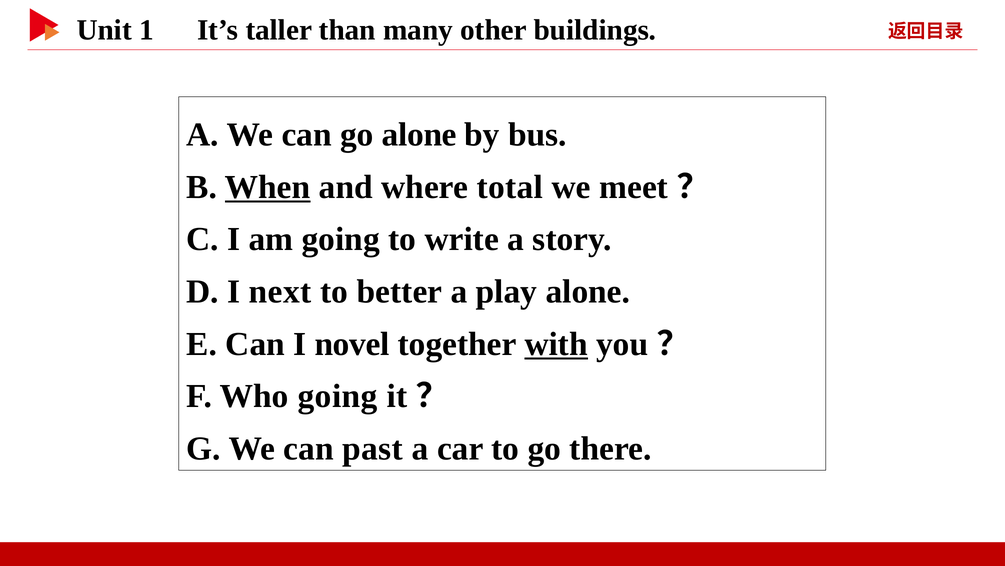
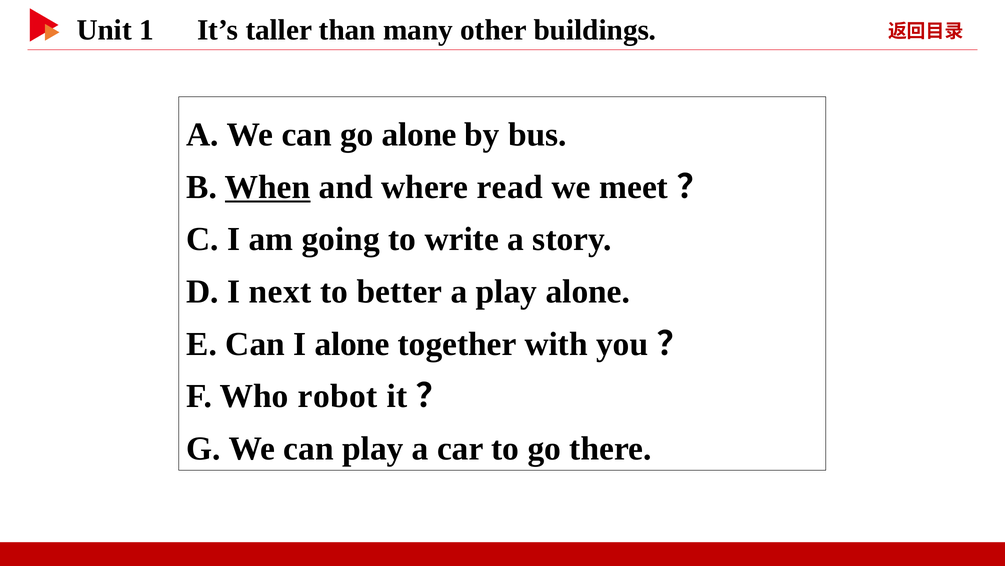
total: total -> read (510, 187)
I novel: novel -> alone (352, 344)
with underline: present -> none (556, 344)
Who going: going -> robot (338, 396)
can past: past -> play (373, 448)
